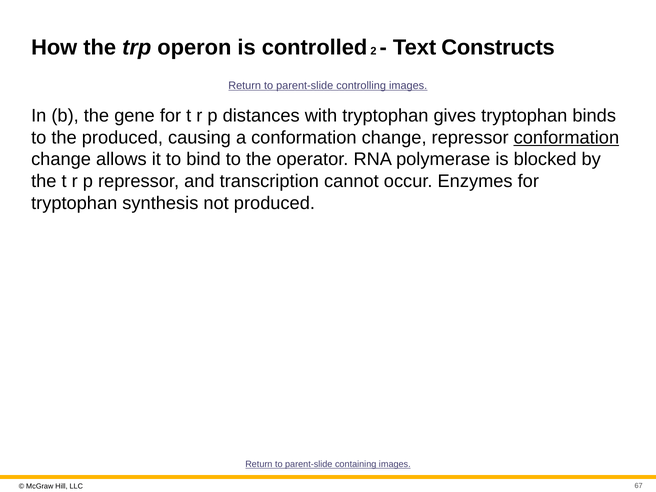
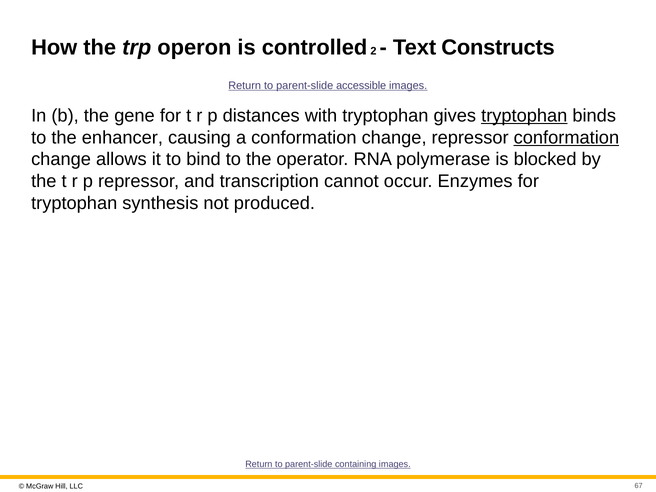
controlling: controlling -> accessible (361, 85)
tryptophan underline: none -> present (524, 116)
the produced: produced -> enhancer (122, 138)
